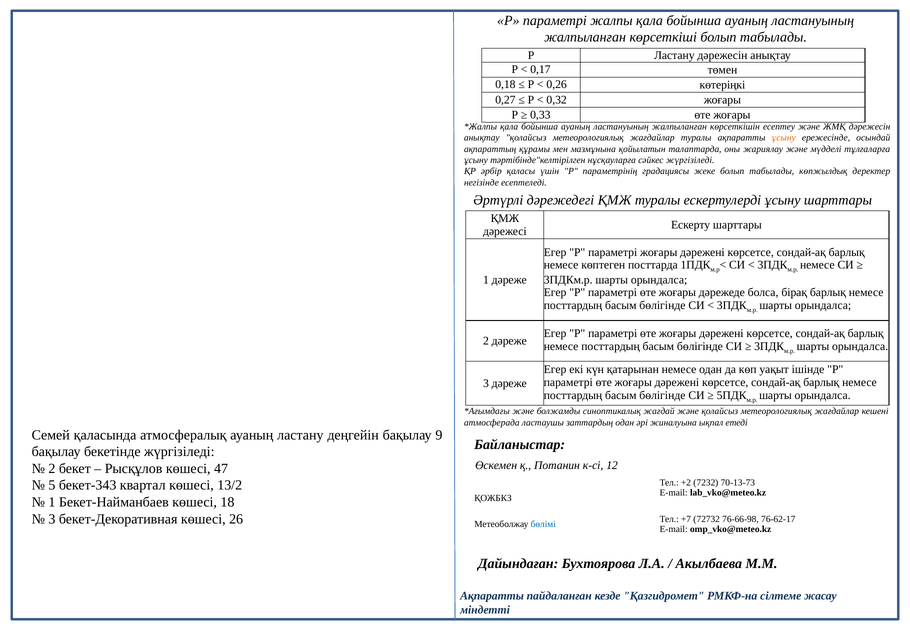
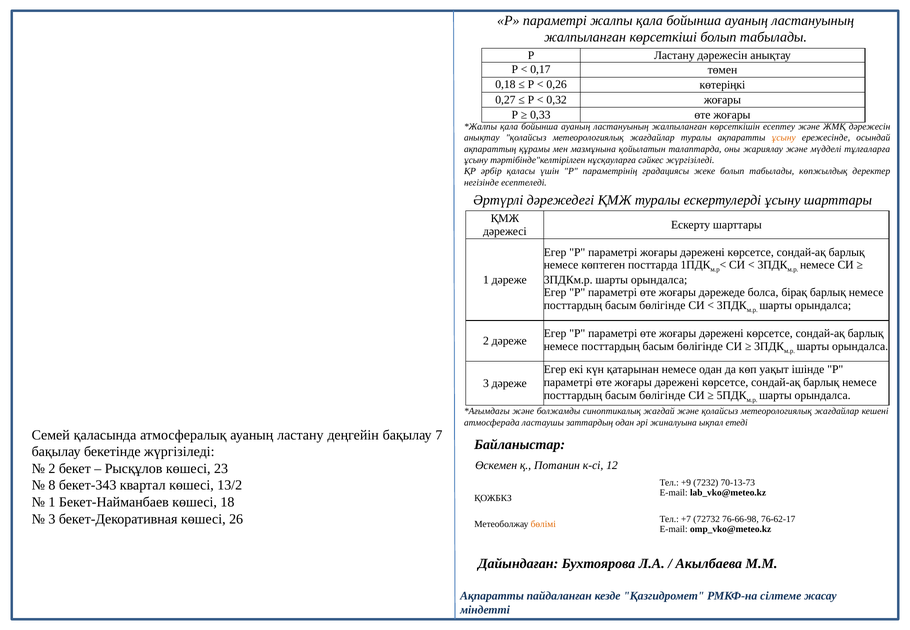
9: 9 -> 7 (439, 435)
47: 47 -> 23 (221, 468)
+2: +2 -> +9 (686, 483)
5: 5 -> 8 (52, 485)
бөлімі colour: blue -> orange (543, 524)
